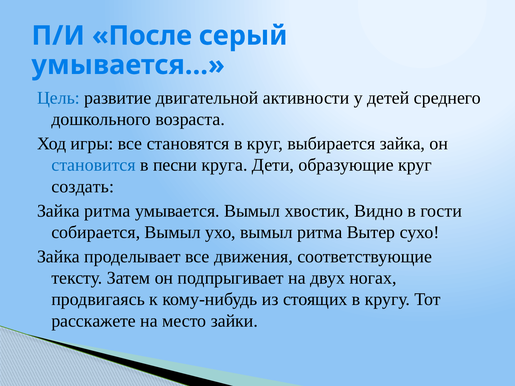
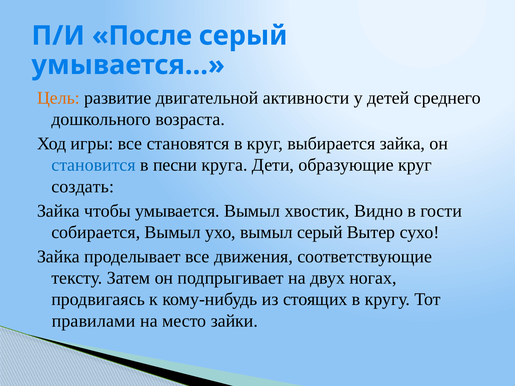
Цель colour: blue -> orange (58, 98)
Зайка ритма: ритма -> чтобы (107, 211)
вымыл ритма: ритма -> серый (320, 232)
расскажете: расскажете -> правилами (94, 321)
